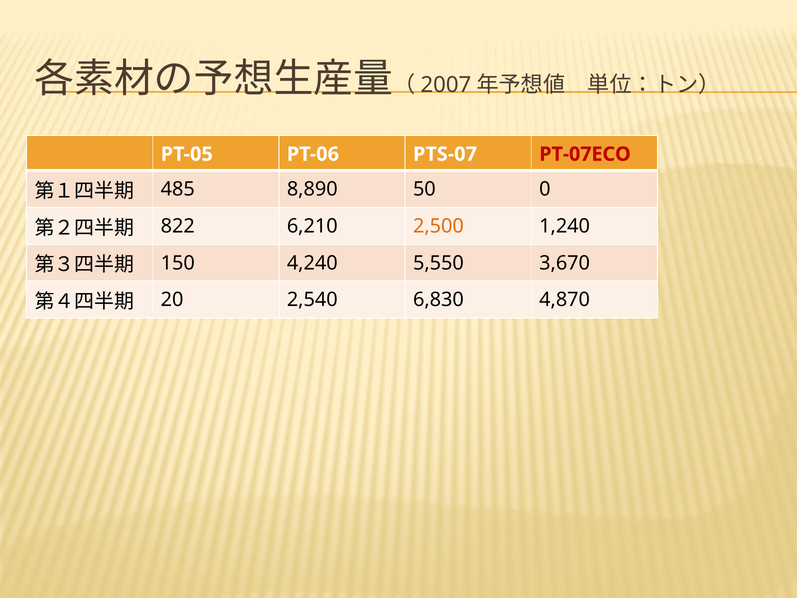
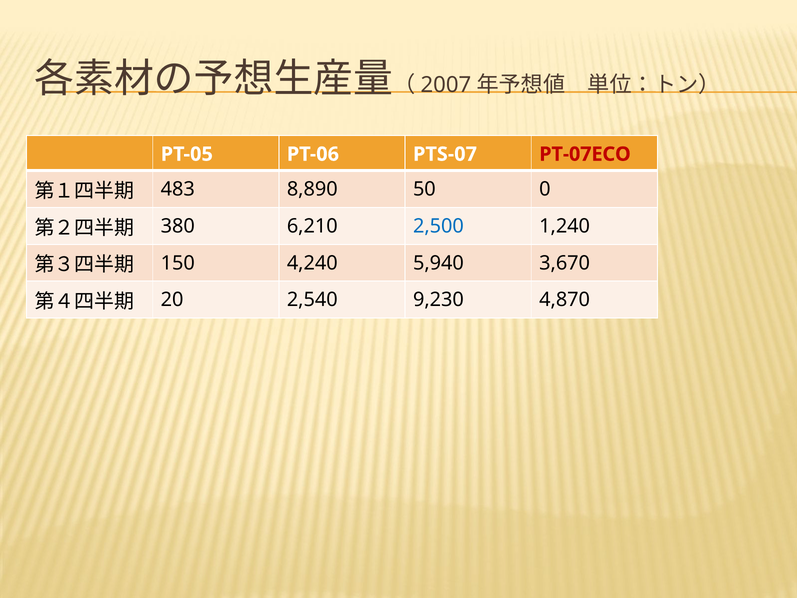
485: 485 -> 483 (178, 189)
822: 822 -> 380 (178, 226)
2,500 colour: orange -> blue (438, 226)
5,550: 5,550 -> 5,940 (438, 263)
6,830: 6,830 -> 9,230 (438, 300)
